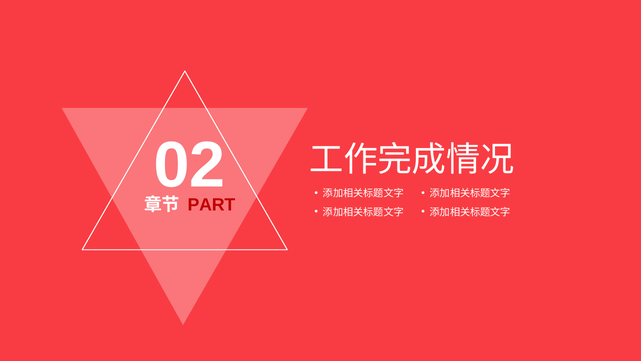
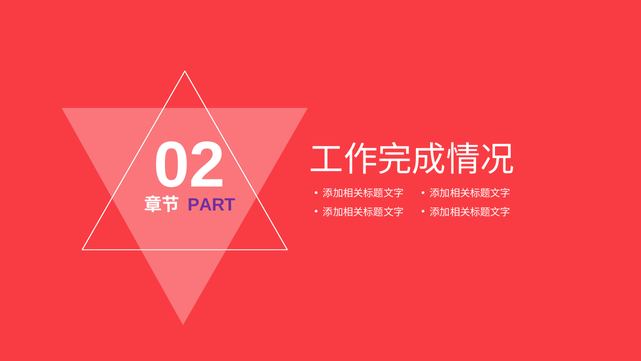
PART colour: red -> purple (211, 205)
